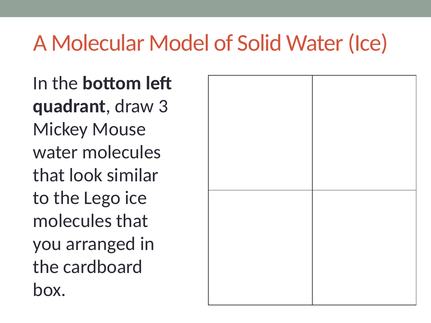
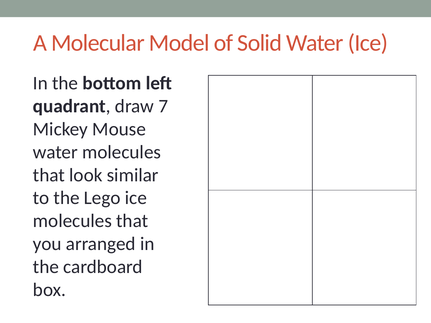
3: 3 -> 7 (163, 106)
